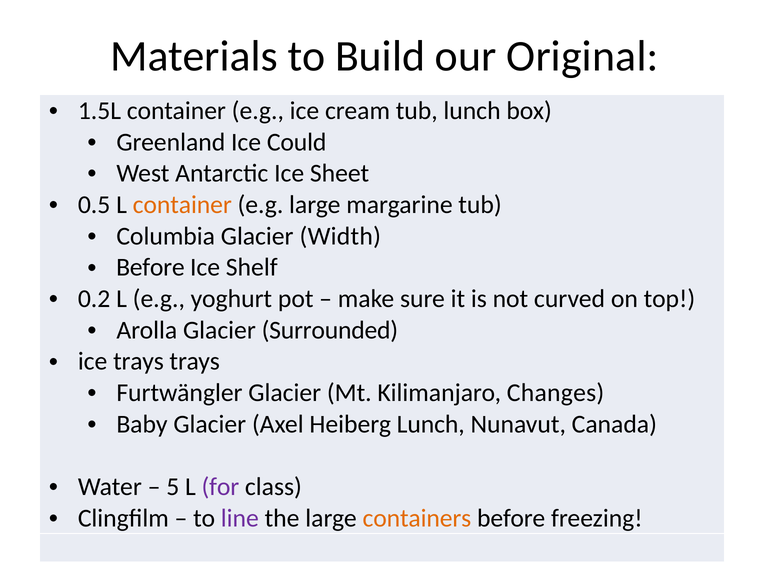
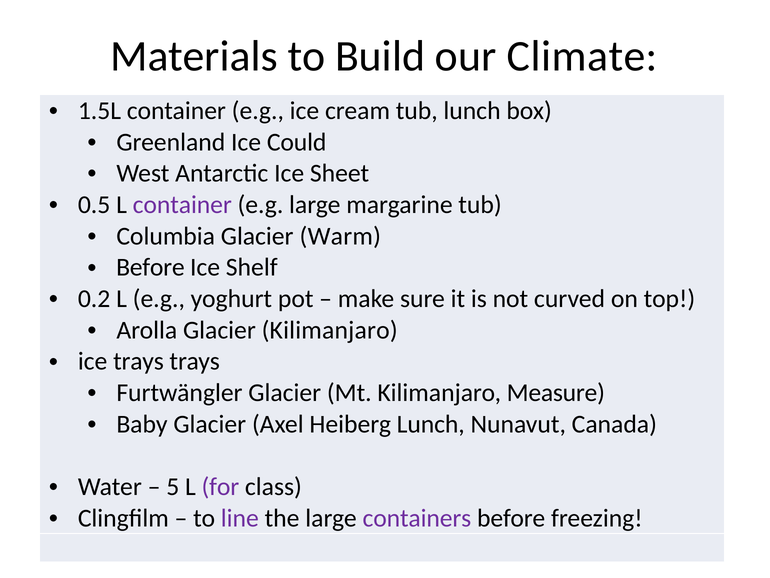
Original: Original -> Climate (582, 56)
container colour: orange -> purple (182, 205)
Width: Width -> Warm (340, 236)
Glacier Surrounded: Surrounded -> Kilimanjaro (330, 330)
Changes: Changes -> Measure (556, 392)
containers colour: orange -> purple (417, 518)
